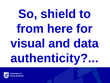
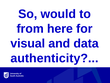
shield: shield -> would (58, 14)
